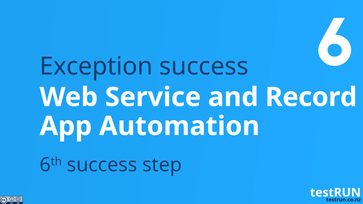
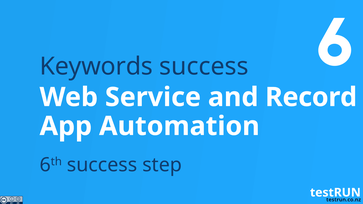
Exception: Exception -> Keywords (96, 66)
